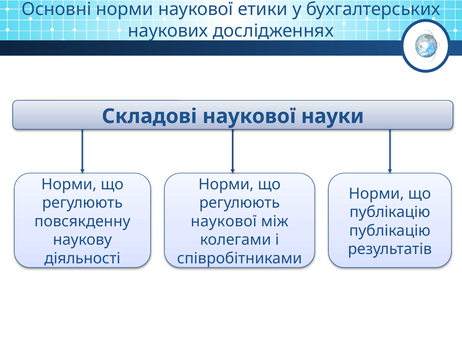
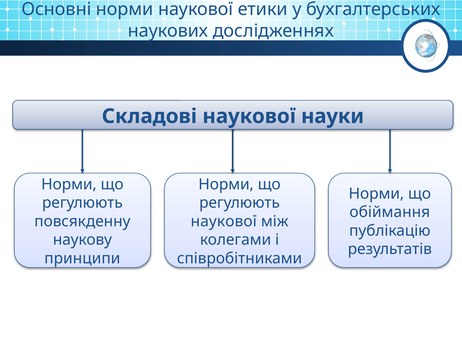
публікацію: публікацію -> обіймання (390, 212)
діяльності: діяльності -> принципи (82, 259)
